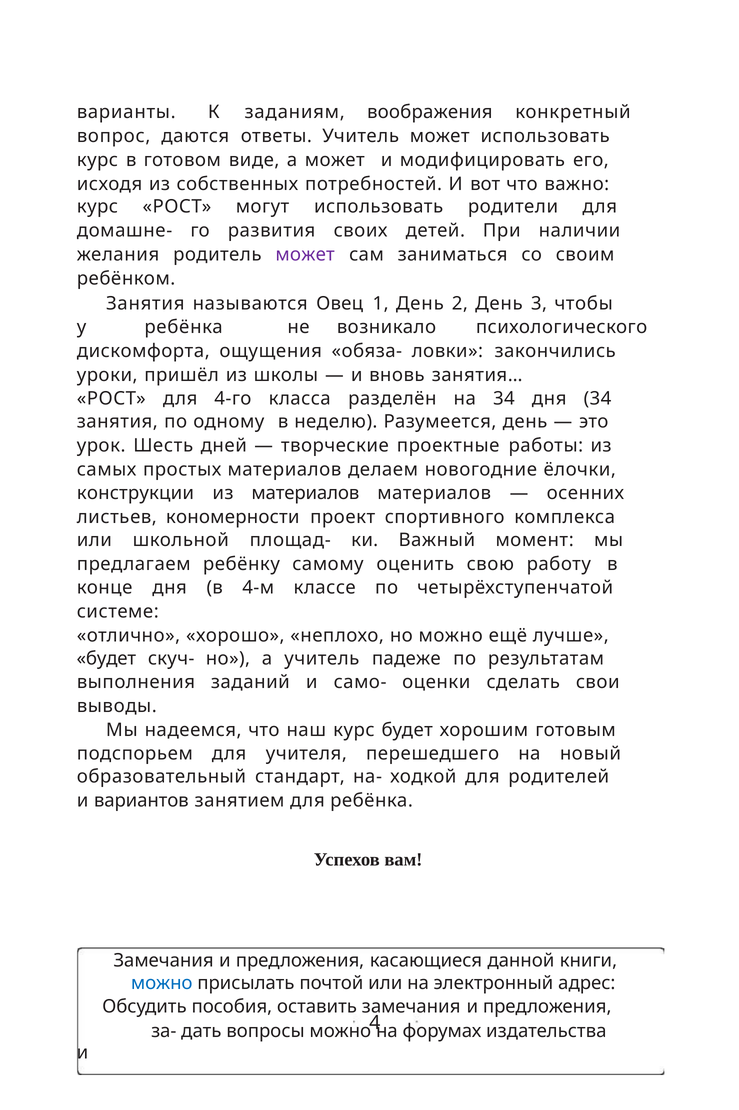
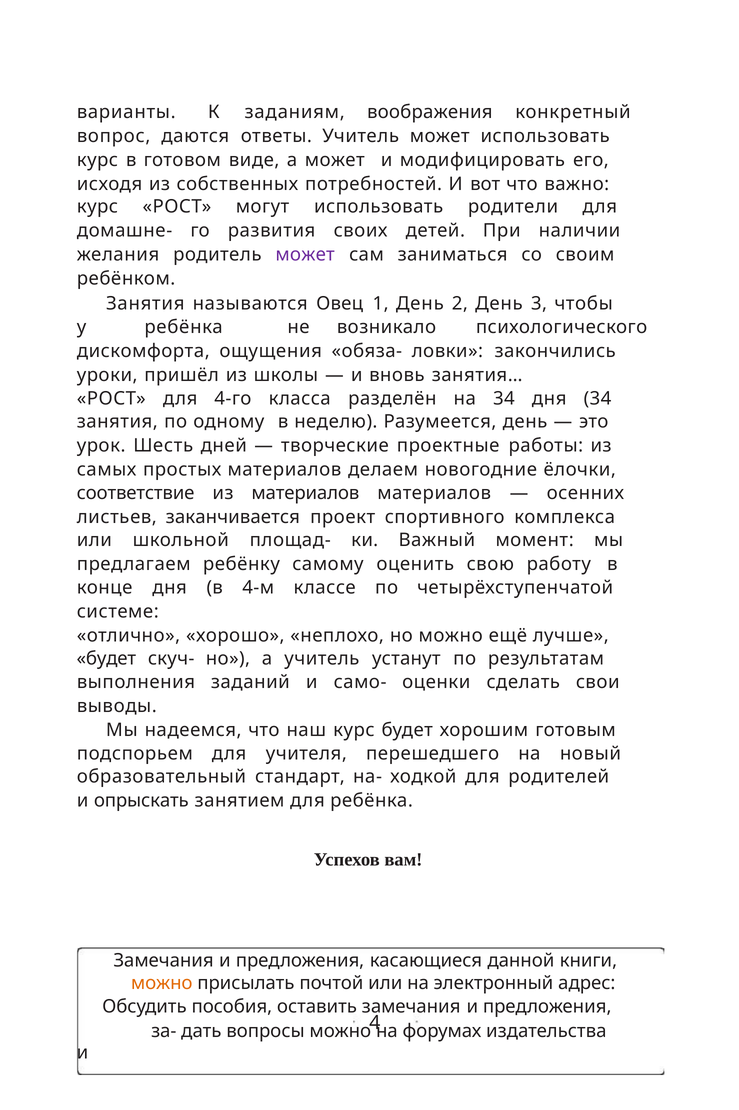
конструкции: конструкции -> соответствие (136, 493)
кономерности: кономерности -> заканчивается (233, 517)
падеже: падеже -> устанут (406, 659)
вариантов: вариантов -> опрыскать (141, 801)
можно colour: blue -> orange (162, 984)
